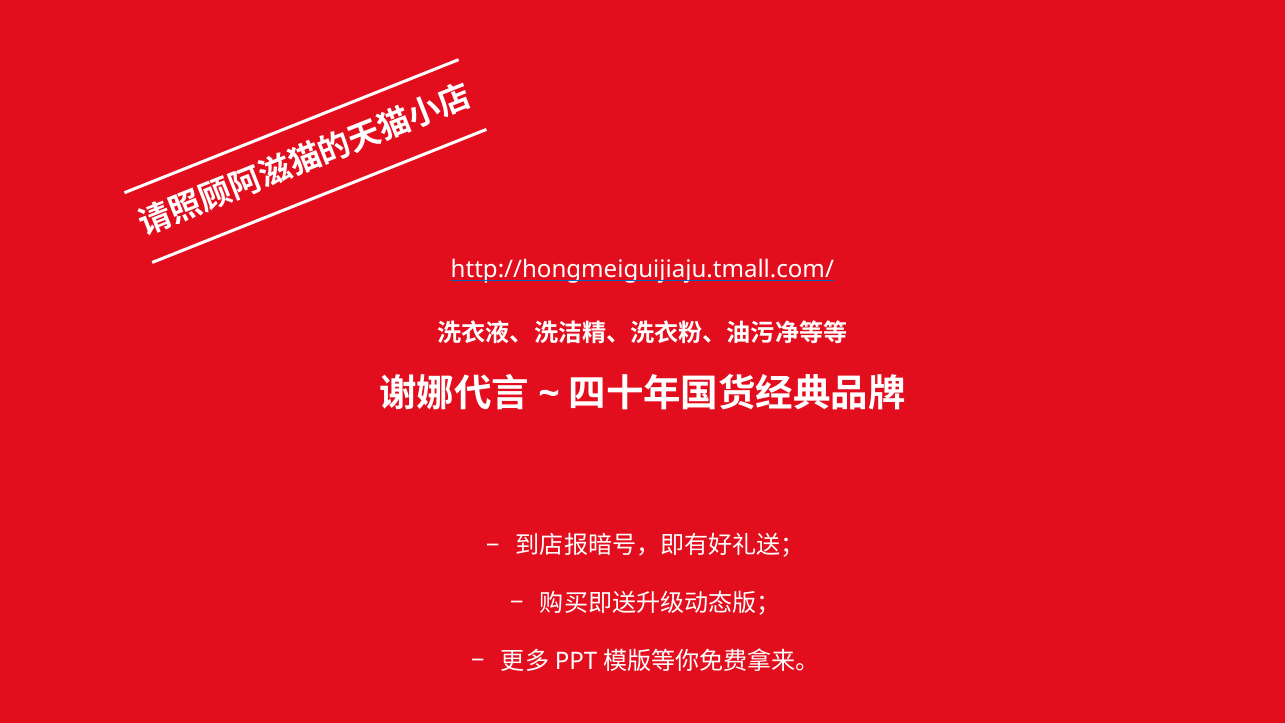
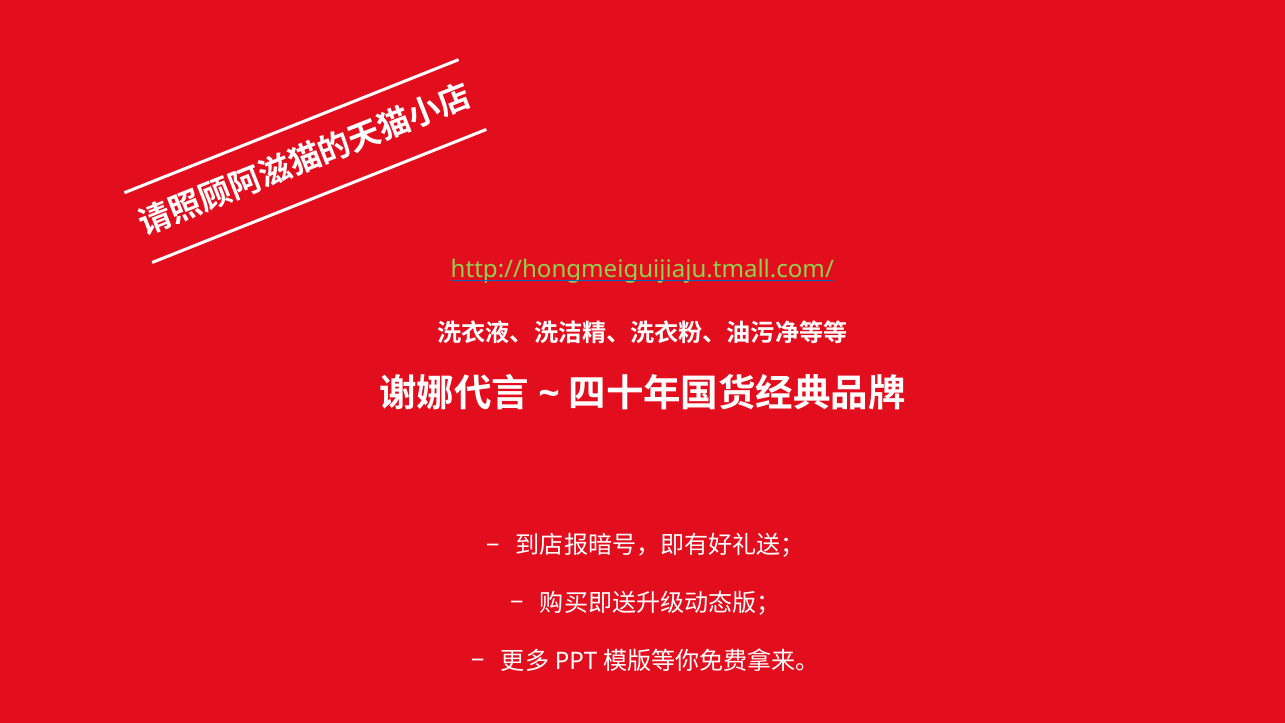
http://hongmeiguijiaju.tmall.com/ colour: white -> light green (642, 270)
